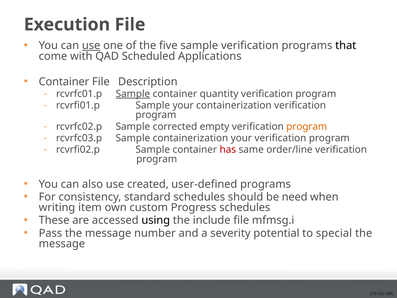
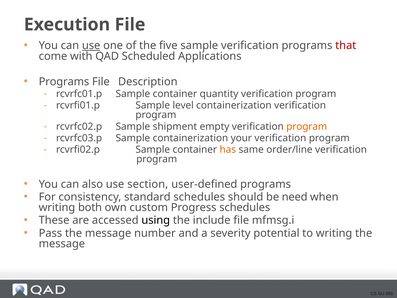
that colour: black -> red (346, 46)
Container: Container -> Programs (64, 82)
Sample underline: present -> none (133, 94)
Sample your: your -> level (183, 105)
corrected: corrected -> shipment (175, 126)
has colour: red -> orange (228, 149)
created: created -> section (148, 184)
item: item -> both (90, 207)
to special: special -> writing (334, 233)
